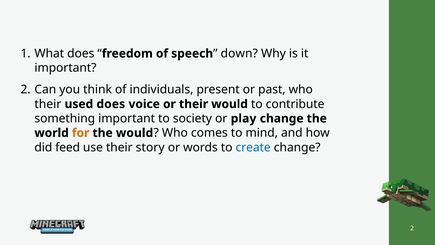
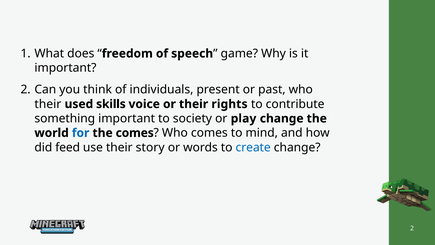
down: down -> game (239, 53)
used does: does -> skills (111, 104)
their would: would -> rights (229, 104)
for colour: orange -> blue (81, 133)
the would: would -> comes (135, 133)
